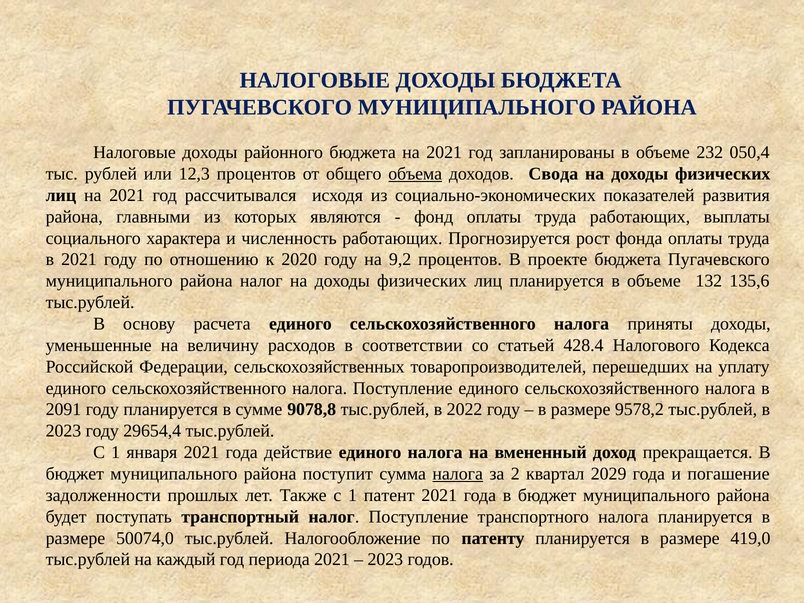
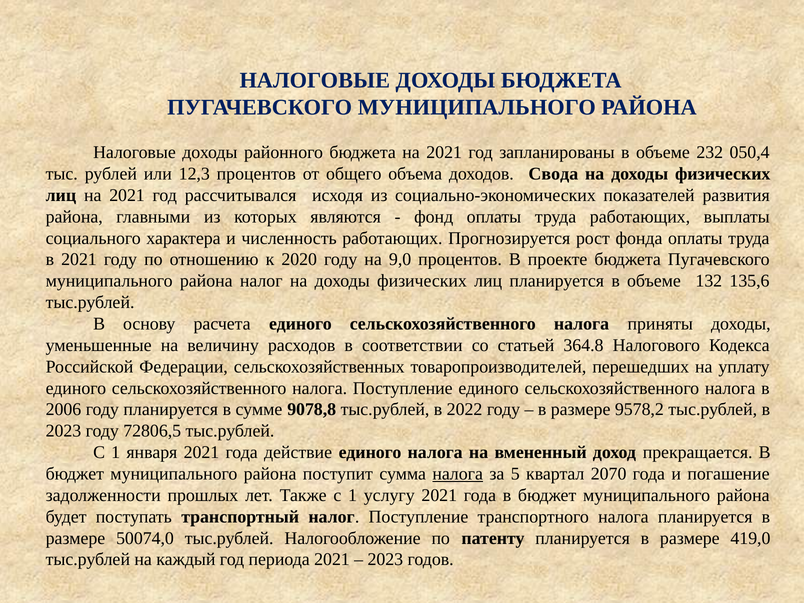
объема underline: present -> none (415, 174)
9,2: 9,2 -> 9,0 (400, 260)
428.4: 428.4 -> 364.8 (583, 345)
2091: 2091 -> 2006 (63, 410)
29654,4: 29654,4 -> 72806,5 (152, 431)
2: 2 -> 5 (515, 474)
2029: 2029 -> 2070 (609, 474)
патент: патент -> услугу (389, 495)
